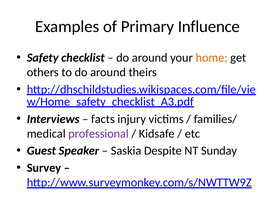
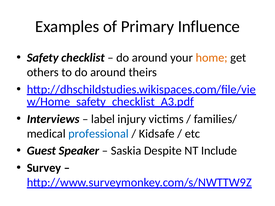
facts: facts -> label (103, 119)
professional colour: purple -> blue (99, 134)
Sunday: Sunday -> Include (219, 151)
